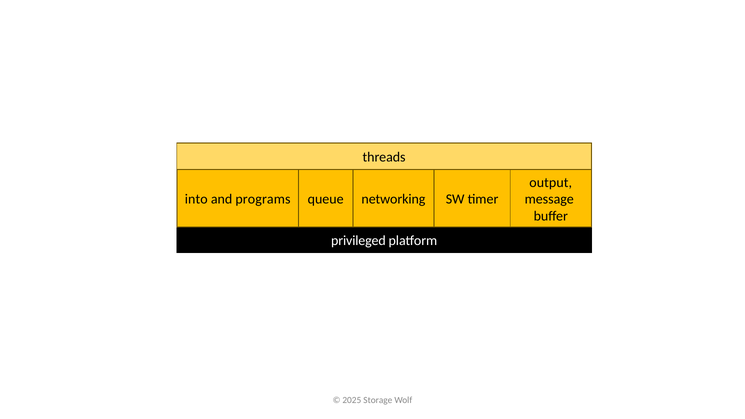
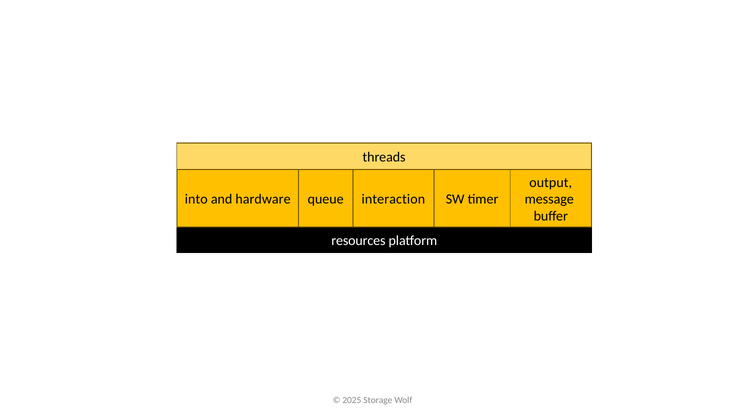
programs: programs -> hardware (263, 199)
networking: networking -> interaction (393, 199)
privileged: privileged -> resources (358, 241)
